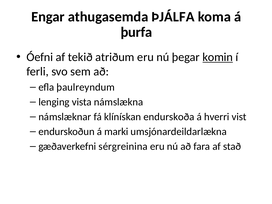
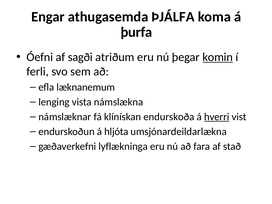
tekið: tekið -> sagði (80, 57)
þaulreyndum: þaulreyndum -> læknanemum (86, 87)
hverri underline: none -> present (217, 117)
marki: marki -> hljóta (116, 132)
sérgreinina: sérgreinina -> lyflækninga (123, 146)
